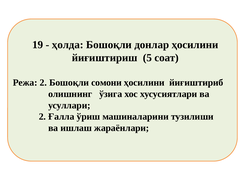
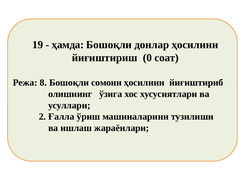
ҳолда: ҳолда -> ҳамда (68, 45)
5: 5 -> 0 (147, 58)
Режа 2: 2 -> 8 (43, 83)
